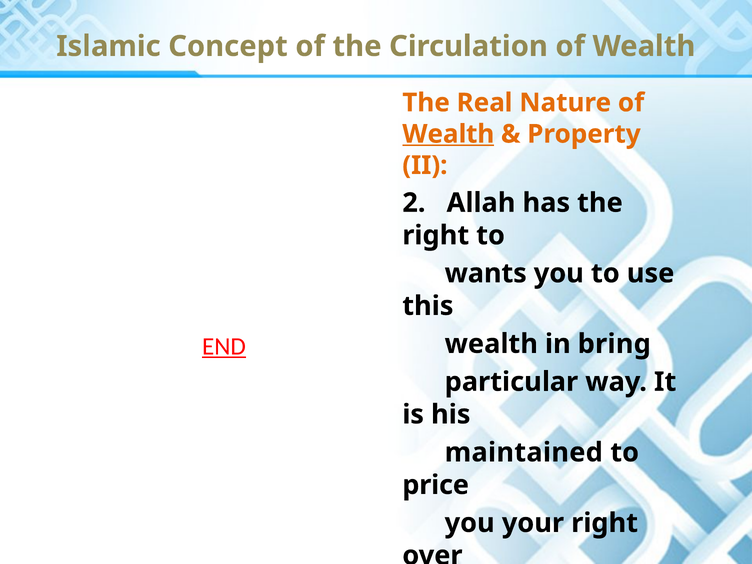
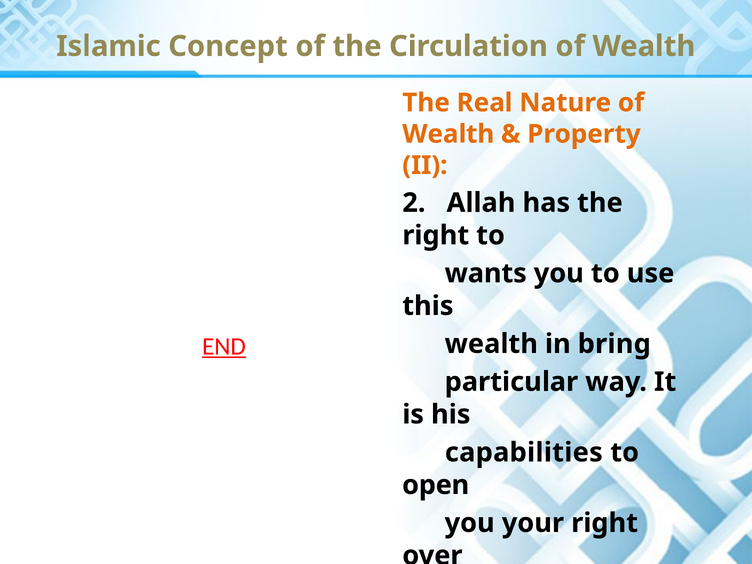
Wealth underline: present -> none (448, 134)
maintained: maintained -> capabilities (524, 452)
price: price -> open (436, 485)
